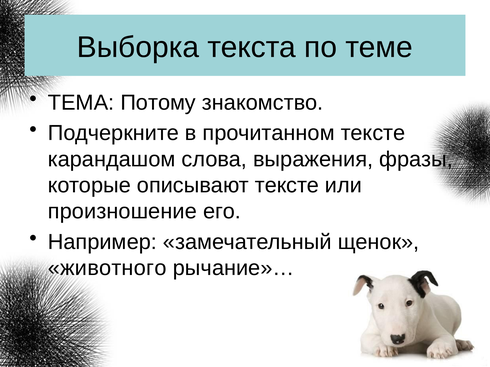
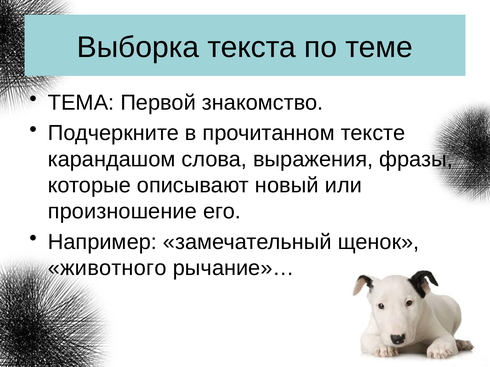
Потому: Потому -> Первой (158, 103)
описывают тексте: тексте -> новый (287, 186)
